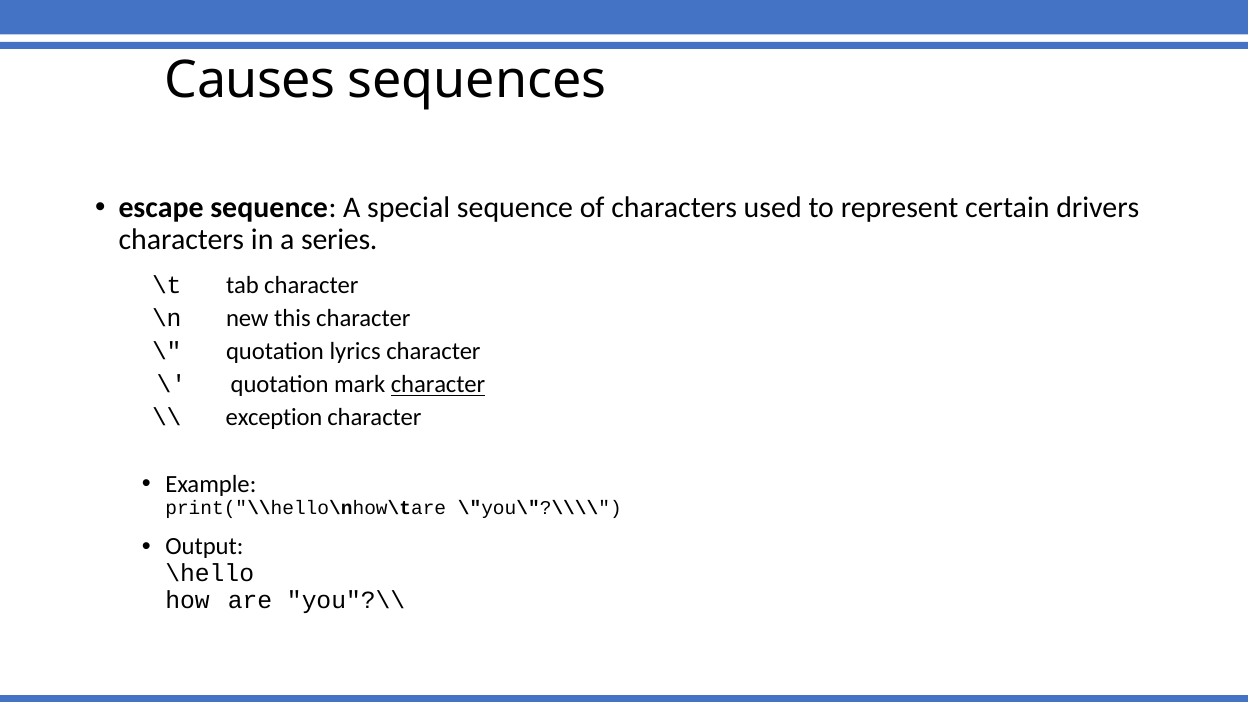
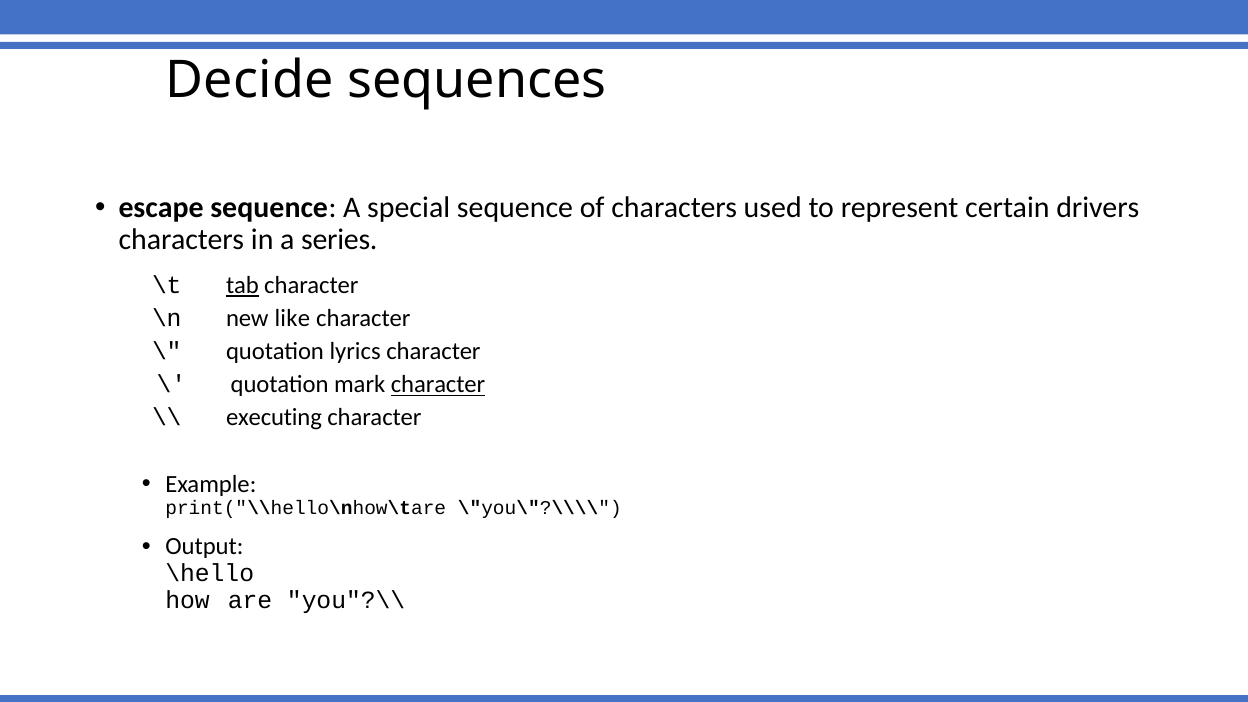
Causes: Causes -> Decide (250, 81)
tab underline: none -> present (242, 285)
this: this -> like (292, 318)
exception: exception -> executing (274, 418)
